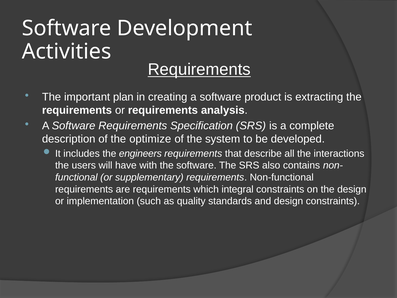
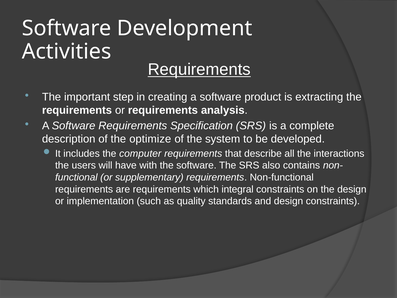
plan: plan -> step (123, 97)
engineers: engineers -> computer (140, 153)
